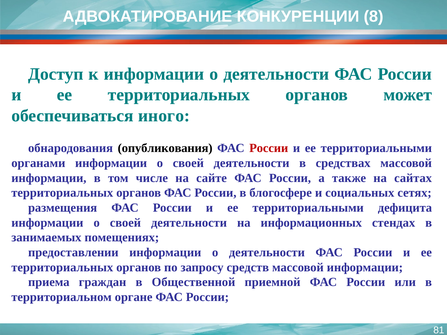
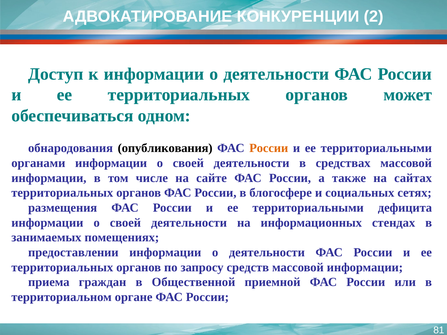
8: 8 -> 2 (374, 16)
иного: иного -> одном (164, 116)
России colour: red -> orange (269, 148)
